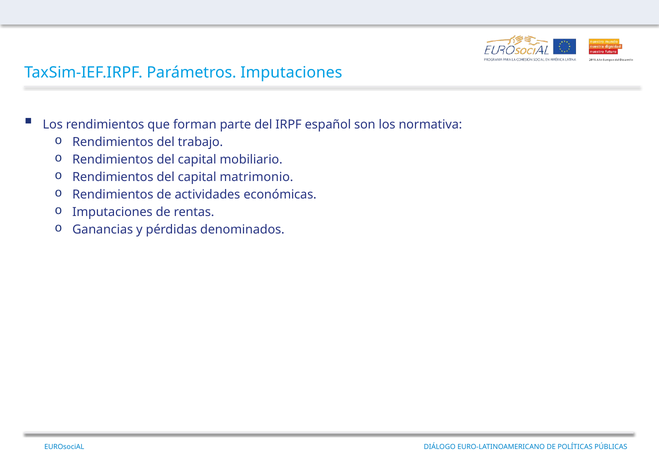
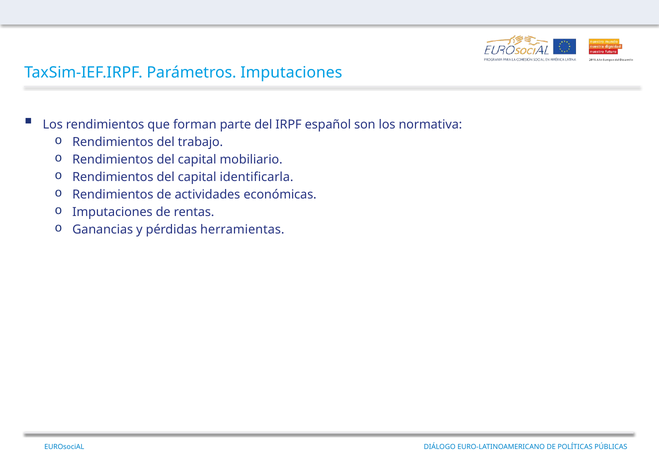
matrimonio: matrimonio -> identificarla (257, 177)
denominados: denominados -> herramientas (242, 230)
